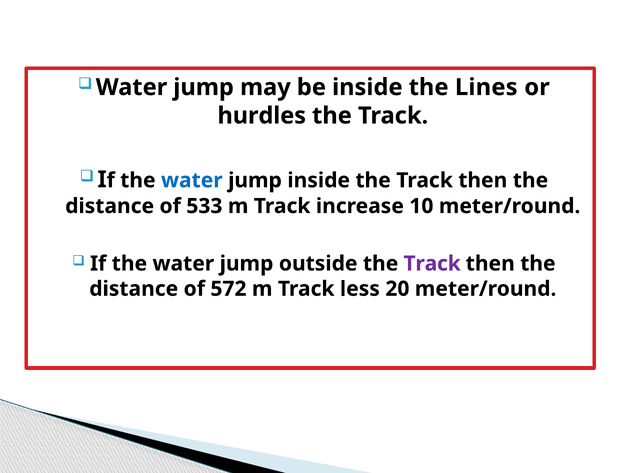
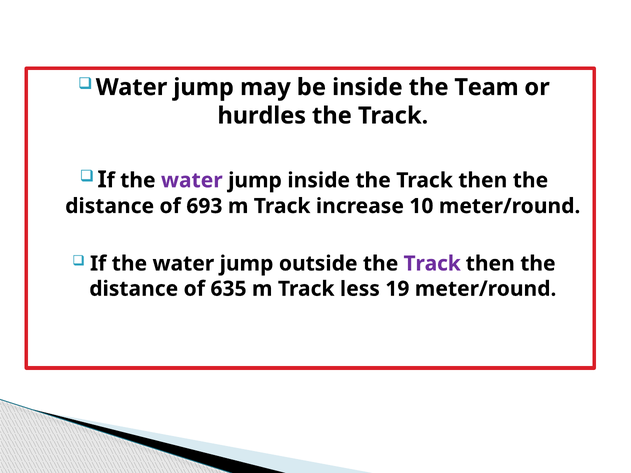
Lines: Lines -> Team (486, 87)
water colour: blue -> purple (192, 180)
533: 533 -> 693 (204, 206)
572: 572 -> 635 (228, 289)
20: 20 -> 19 (397, 289)
